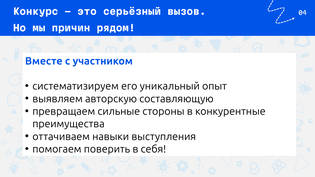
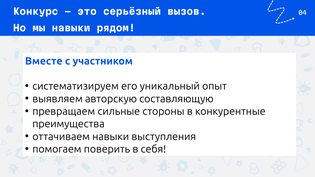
мы причин: причин -> навыки (71, 28)
